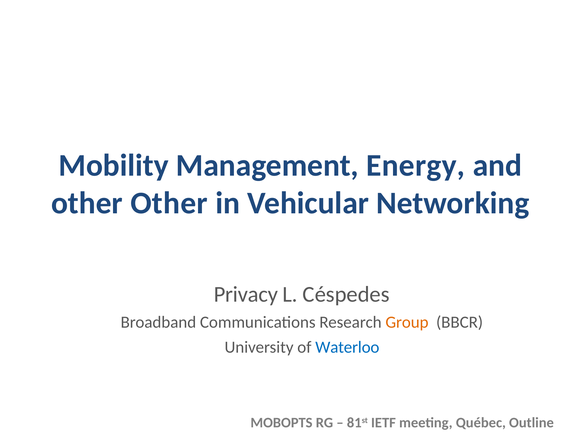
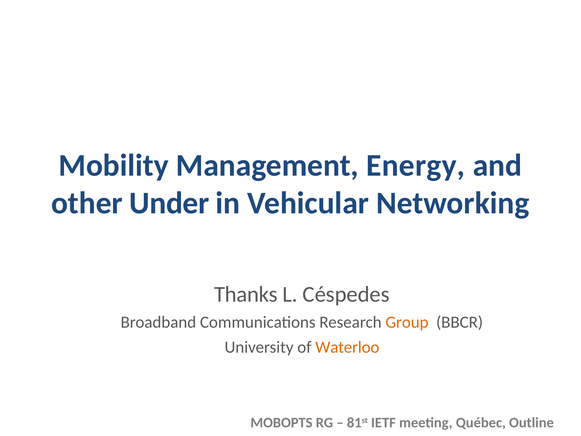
other Other: Other -> Under (169, 203)
Privacy: Privacy -> Thanks (246, 294)
Waterloo colour: blue -> orange (347, 347)
